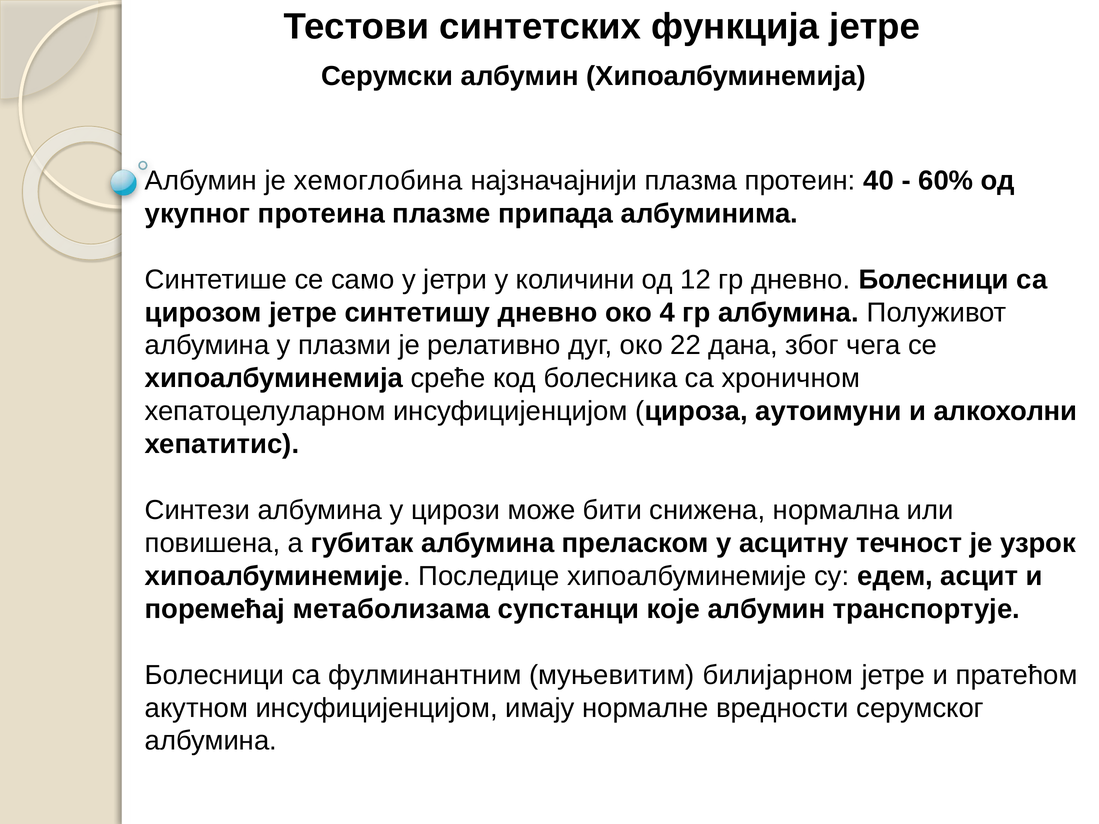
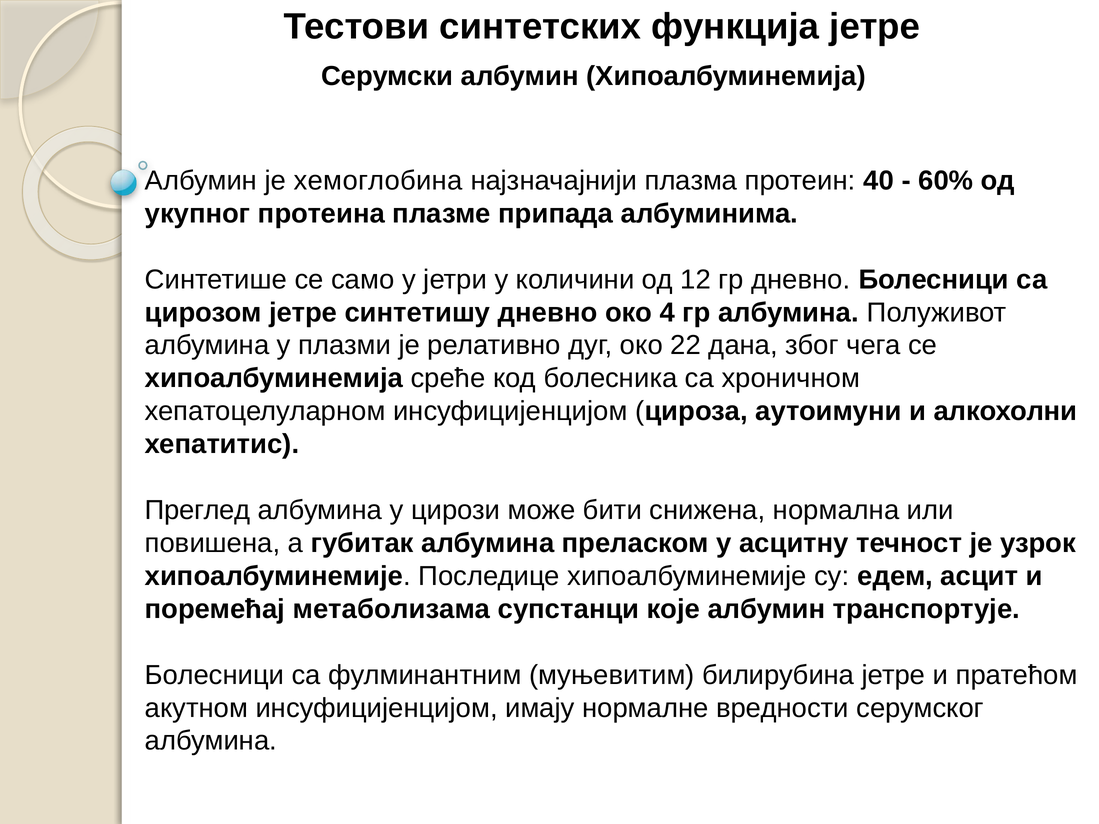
Синтези: Синтези -> Преглед (198, 510)
билијарном: билијарном -> билирубина (778, 675)
